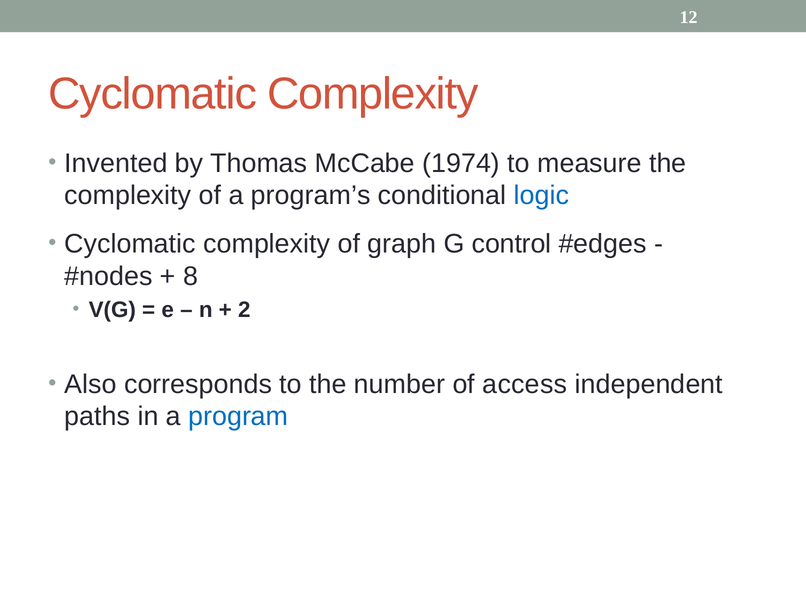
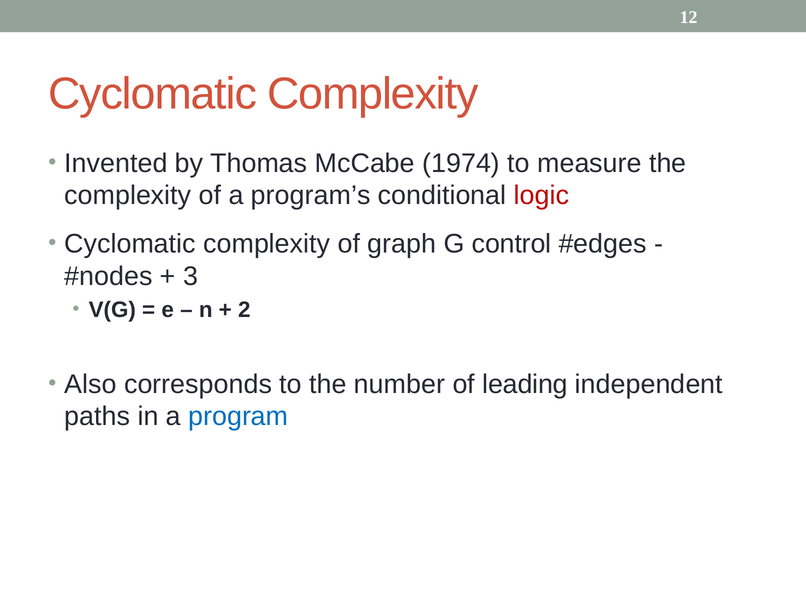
logic colour: blue -> red (541, 195)
8: 8 -> 3 (191, 276)
access: access -> leading (525, 384)
